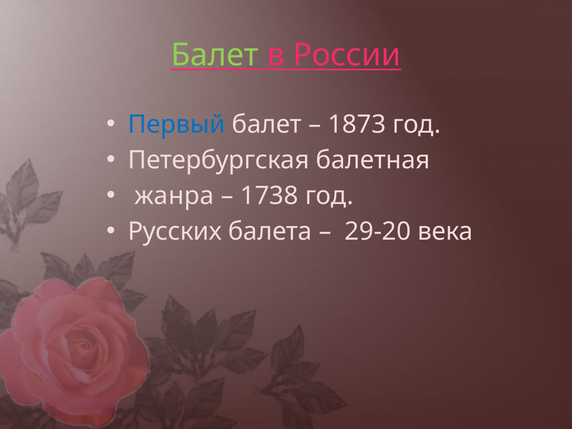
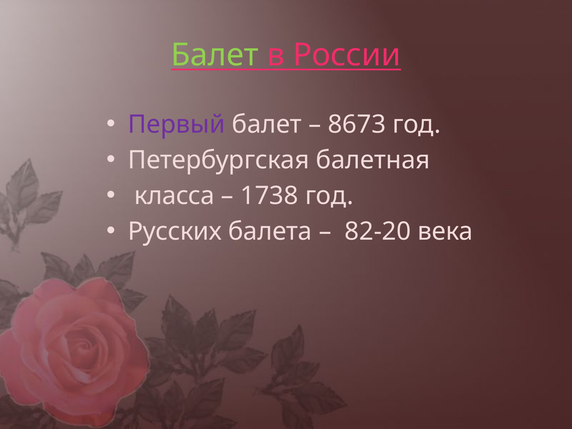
Первый colour: blue -> purple (177, 125)
1873: 1873 -> 8673 (357, 125)
жанра: жанра -> класса (175, 196)
29-20: 29-20 -> 82-20 (378, 231)
